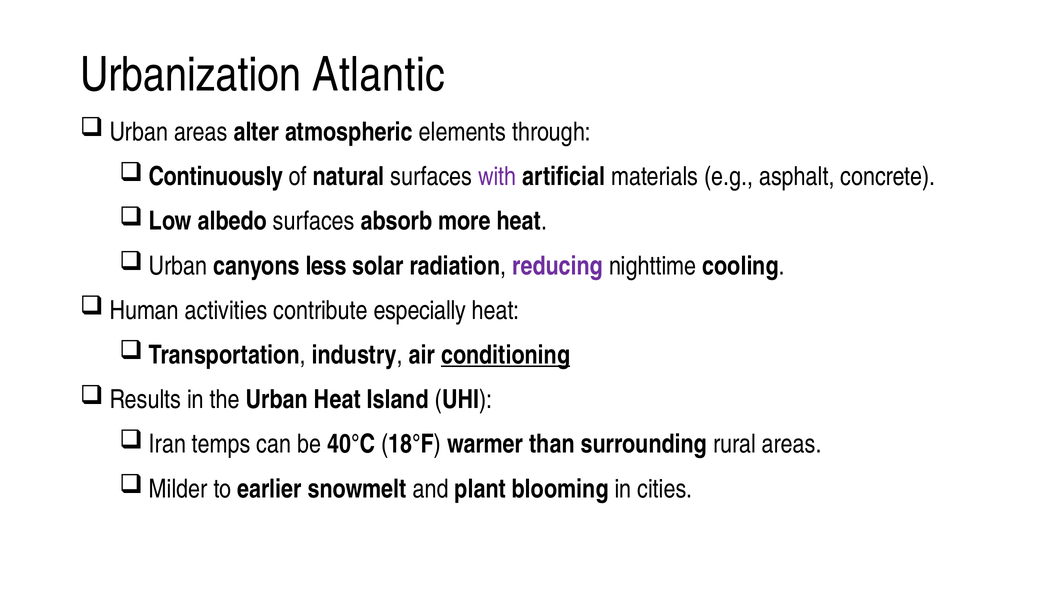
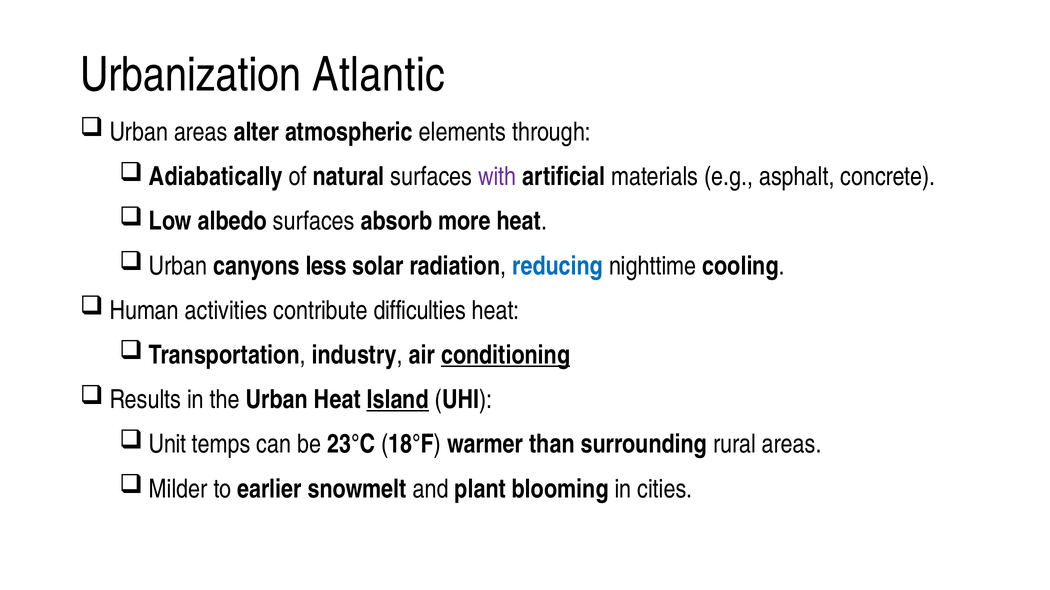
Continuously: Continuously -> Adiabatically (216, 177)
reducing colour: purple -> blue (558, 266)
especially: especially -> difficulties (420, 311)
Island underline: none -> present (398, 400)
Iran: Iran -> Unit (168, 445)
40°C: 40°C -> 23°C (351, 445)
